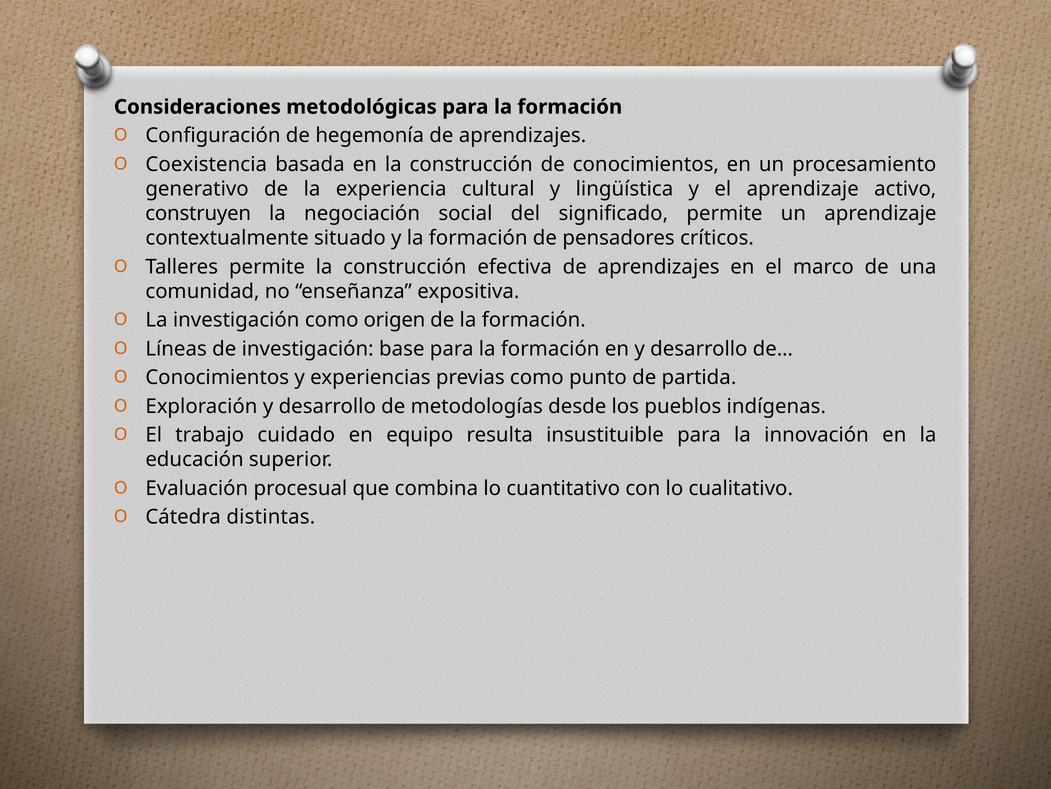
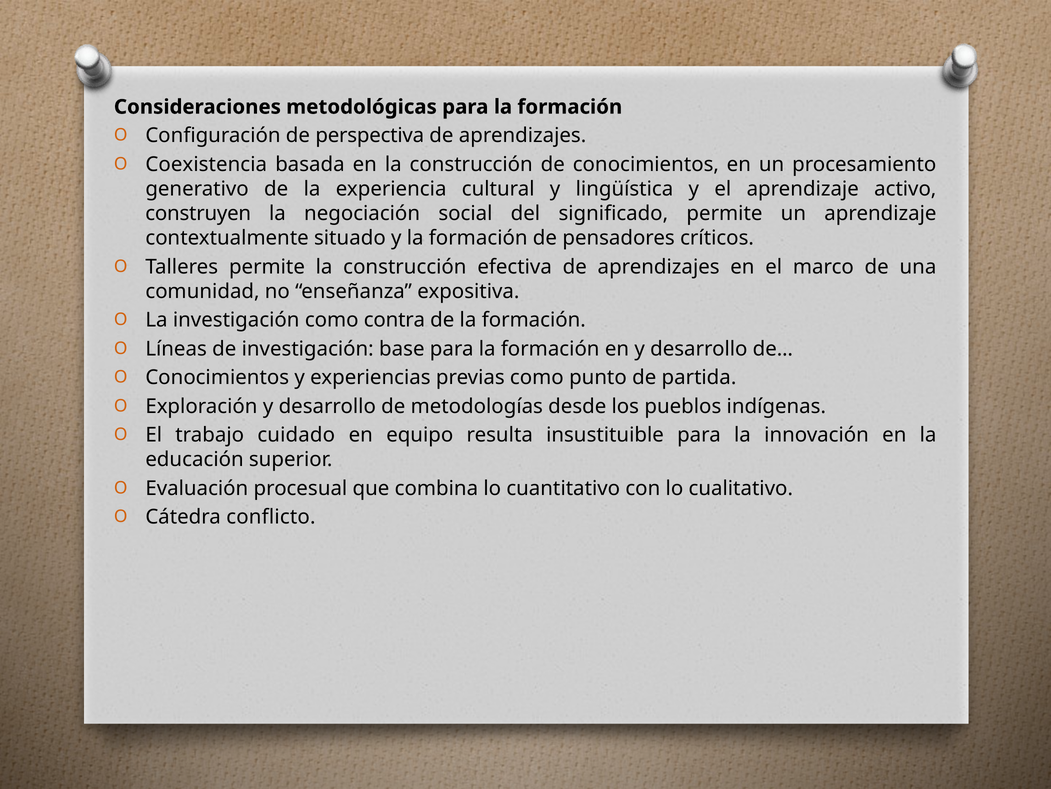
hegemonía: hegemonía -> perspectiva (370, 136)
origen: origen -> contra (394, 320)
distintas: distintas -> conflicto (271, 517)
